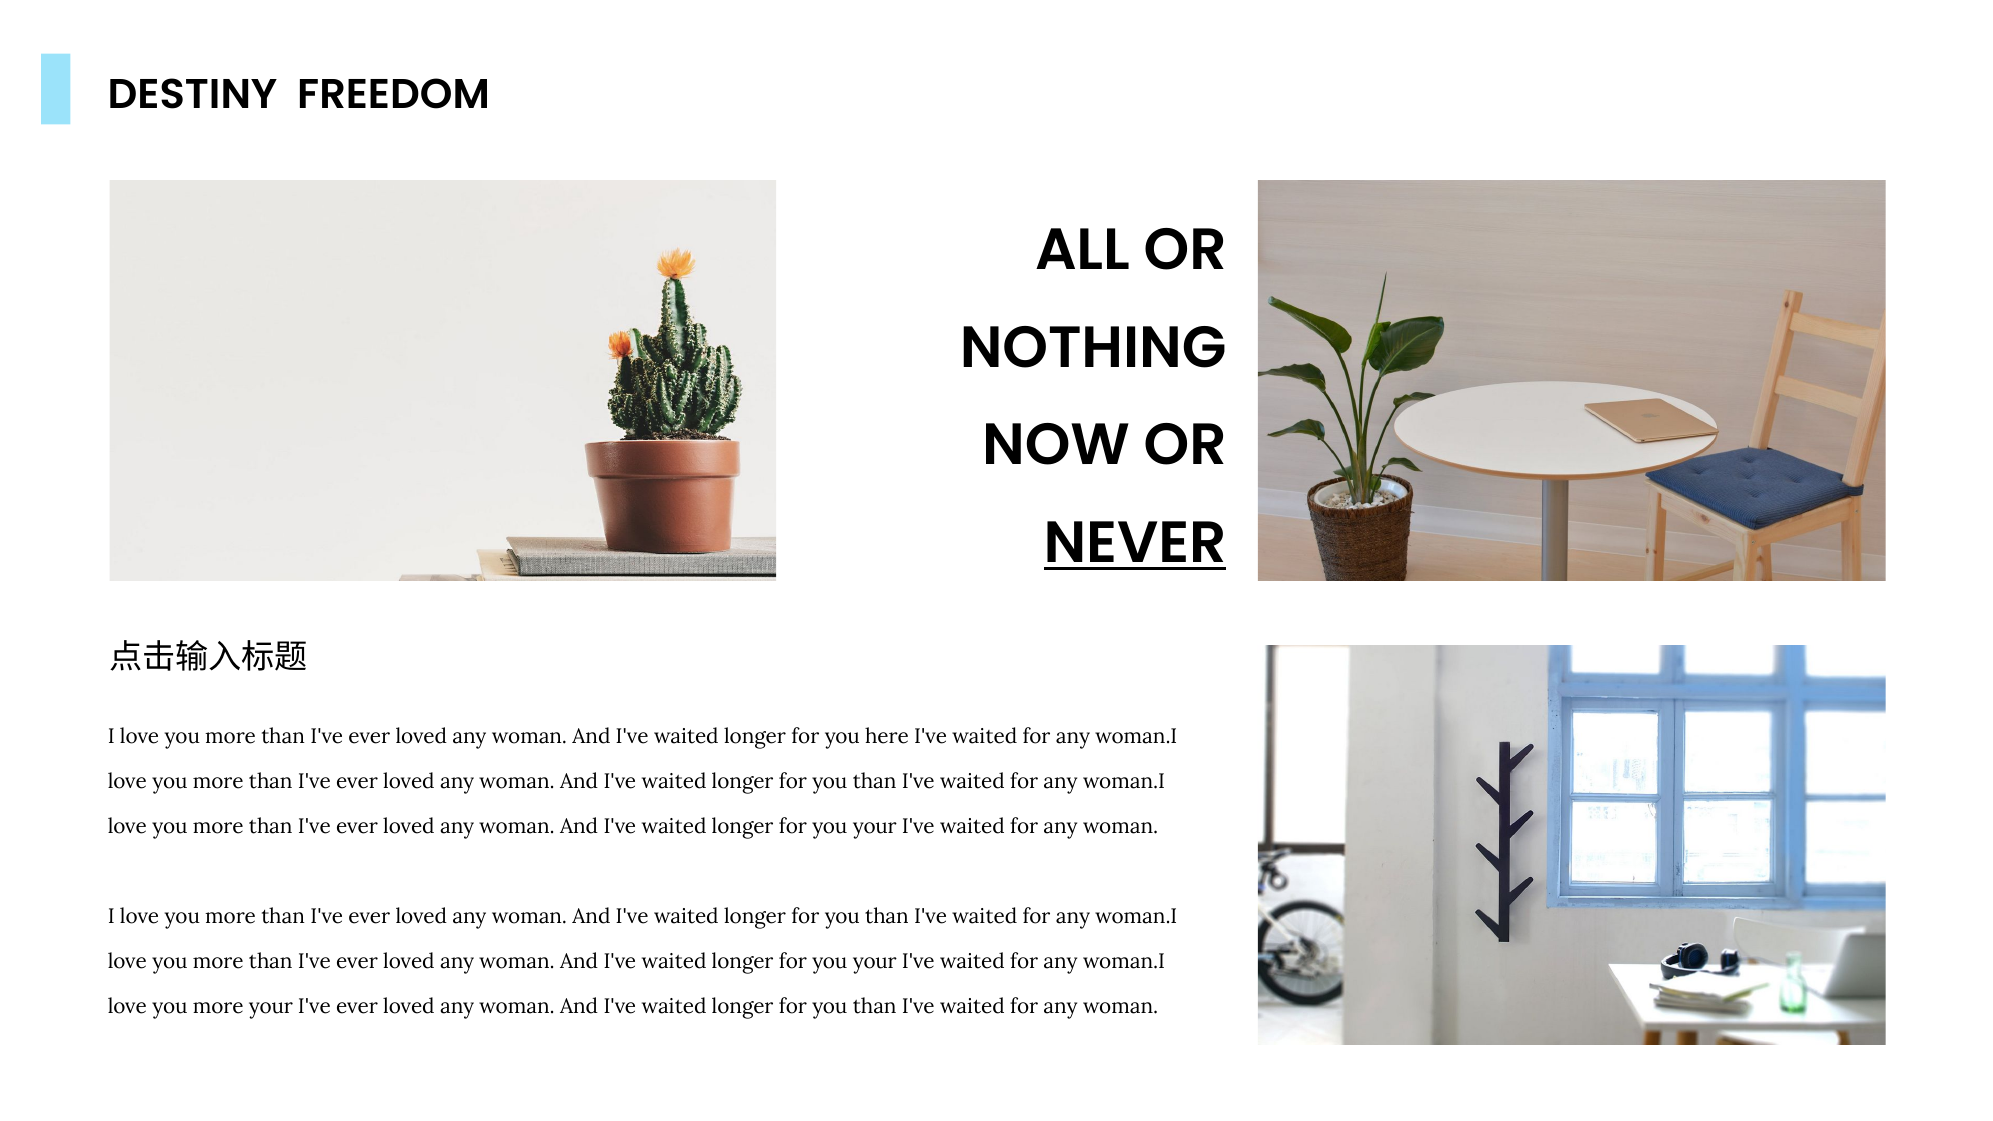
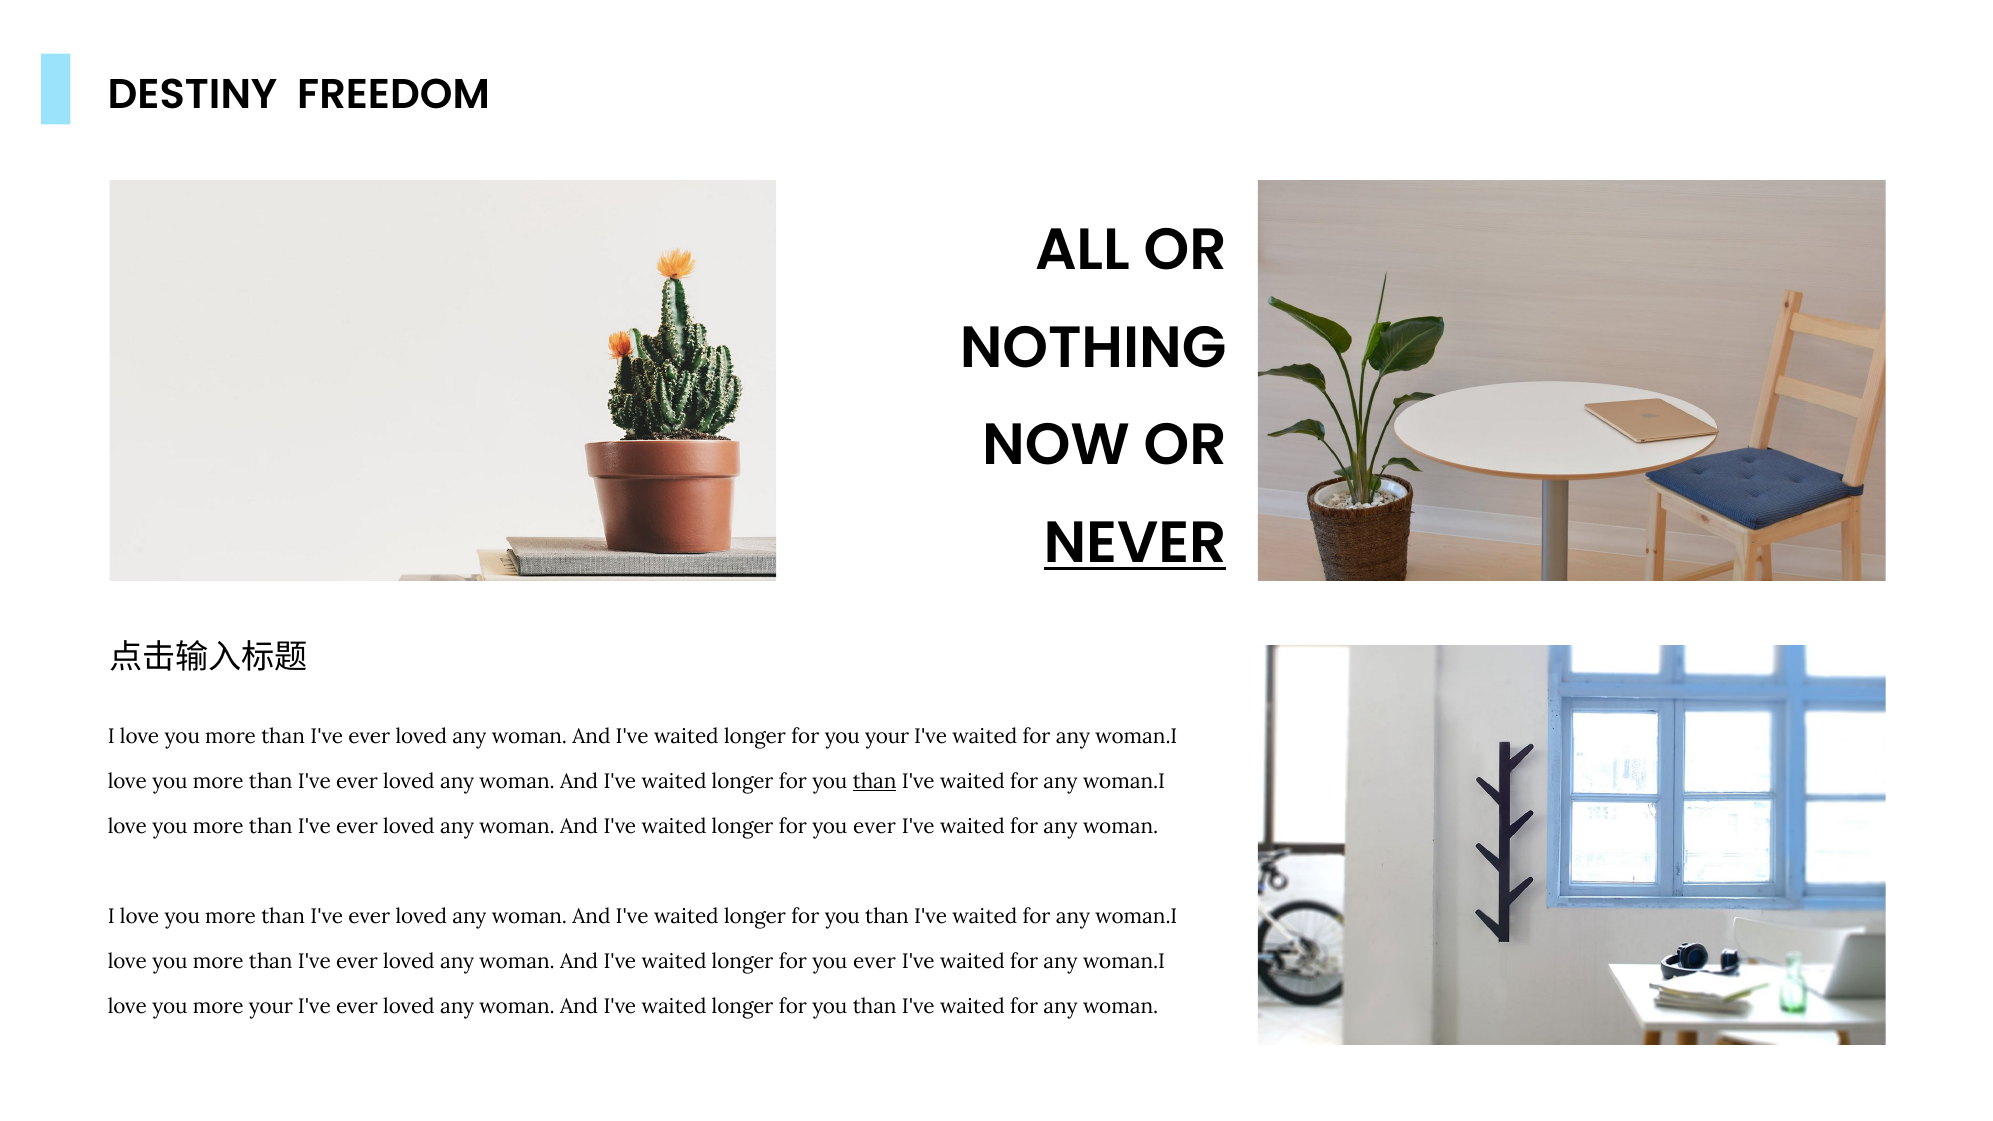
you here: here -> your (887, 737)
than underline: none -> present (875, 782)
your: your -> ever (875, 827)
your: your -> ever (875, 961)
